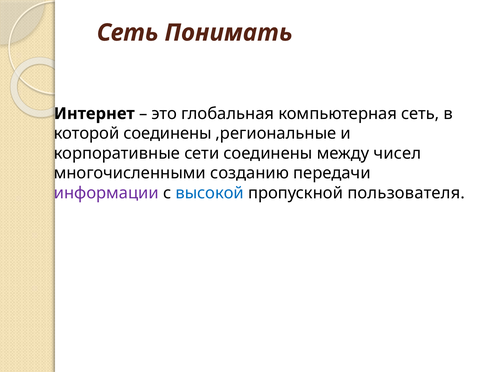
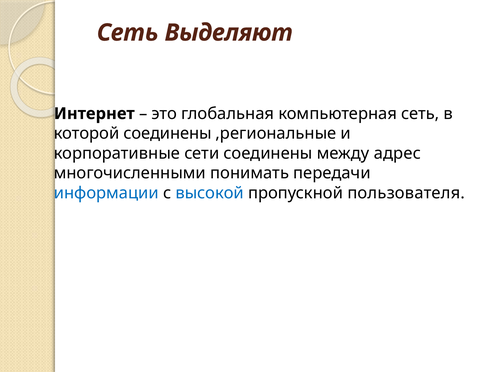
Понимать: Понимать -> Выделяют (229, 33)
чисел: чисел -> адрес (397, 153)
созданию: созданию -> понимать (250, 173)
информации colour: purple -> blue (106, 193)
